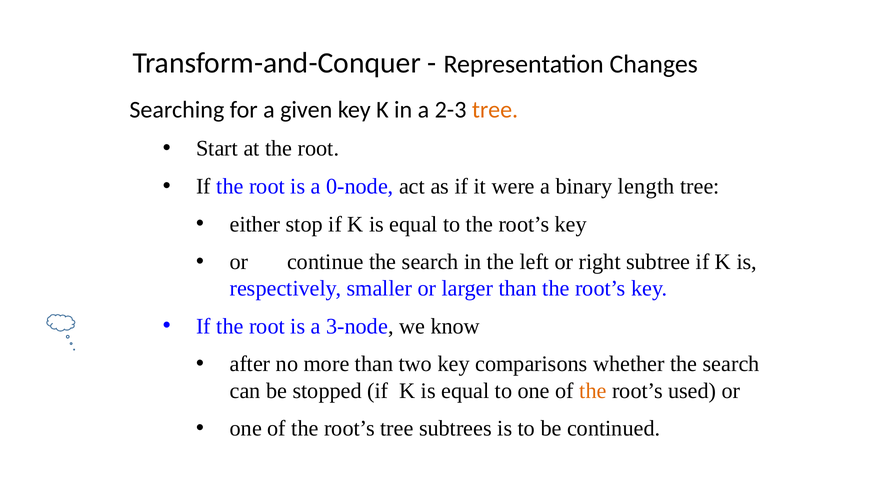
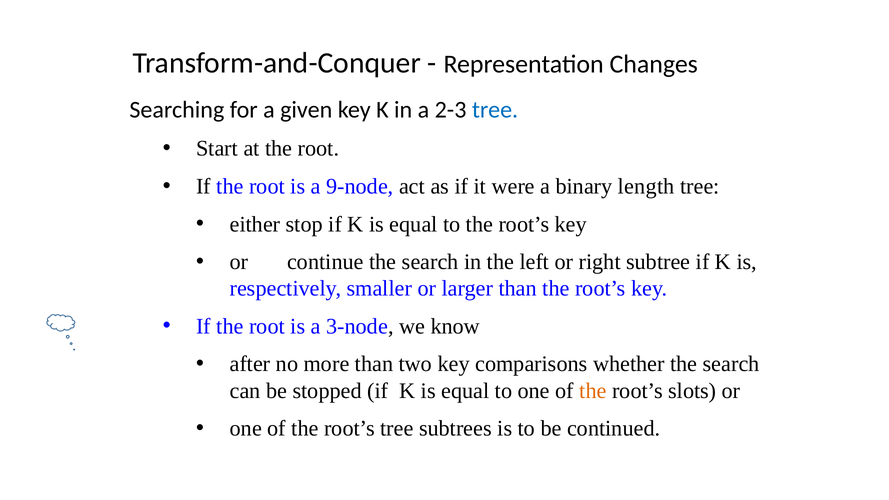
tree colour: orange -> blue (495, 110)
0-node: 0-node -> 9-node (360, 186)
used: used -> slots (692, 391)
